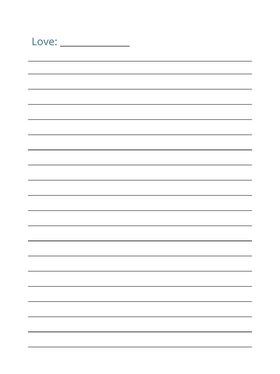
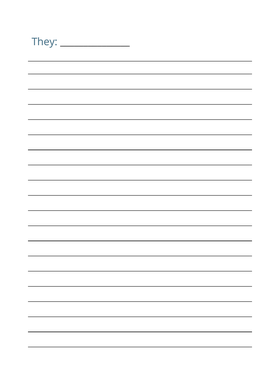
Love: Love -> They (45, 42)
